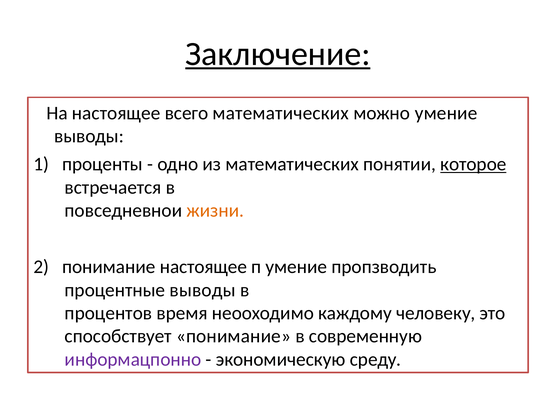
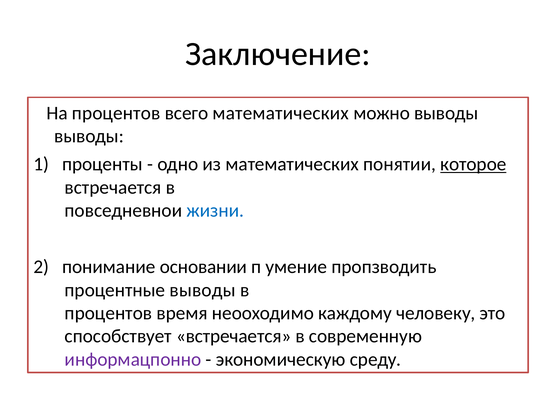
Заключение underline: present -> none (278, 54)
На настоящее: настоящее -> процентов (116, 113)
можно умение: умение -> выводы (446, 113)
жизни colour: orange -> blue (215, 211)
понимание настоящее: настоящее -> основании (203, 267)
способствует понимание: понимание -> встречается (234, 336)
